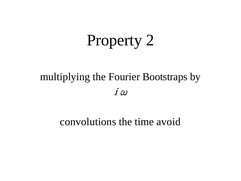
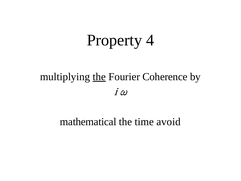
2: 2 -> 4 (150, 40)
the underline: none -> present (99, 77)
Bootstraps: Bootstraps -> Coherence (165, 77)
convolutions: convolutions -> mathematical (88, 122)
